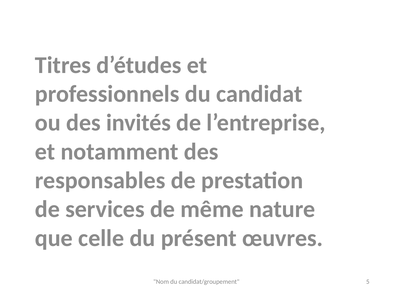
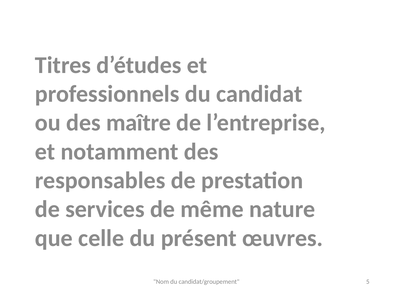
invités: invités -> maître (139, 123)
